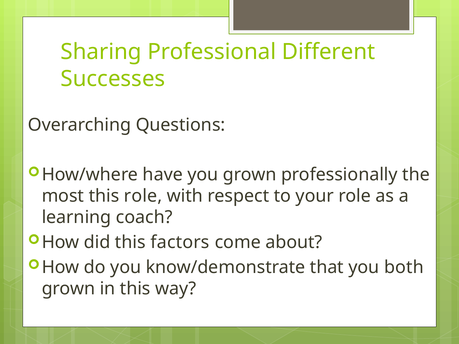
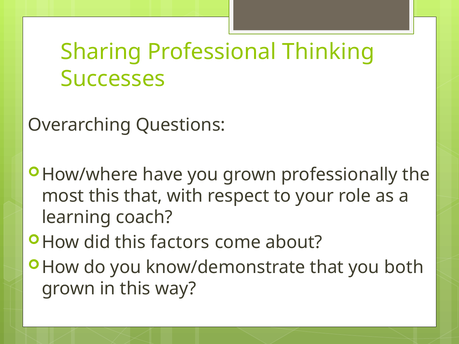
Different: Different -> Thinking (328, 52)
this role: role -> that (143, 196)
